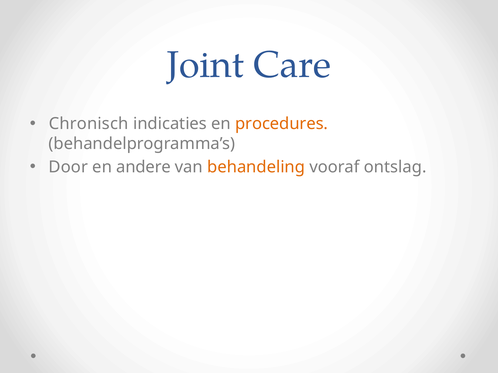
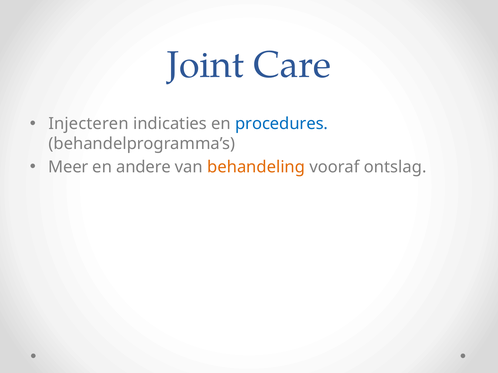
Chronisch: Chronisch -> Injecteren (89, 124)
procedures colour: orange -> blue (282, 124)
Door: Door -> Meer (68, 167)
